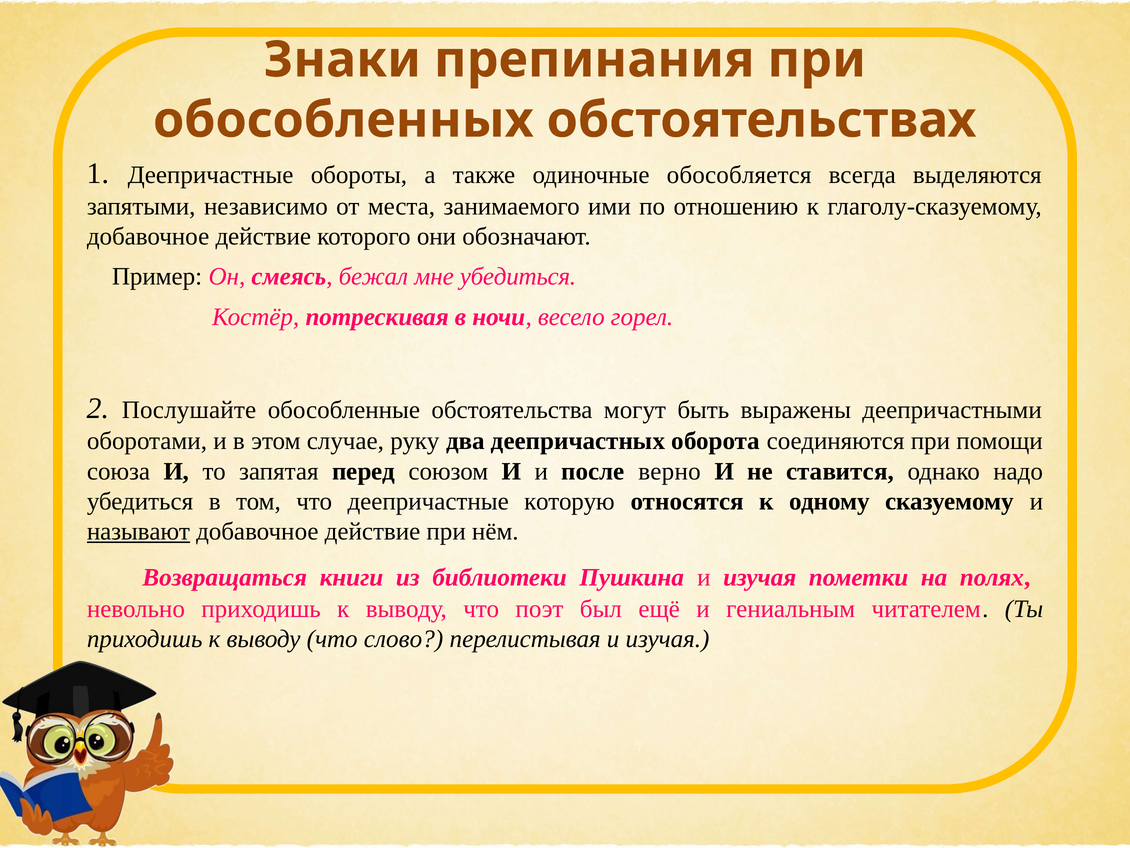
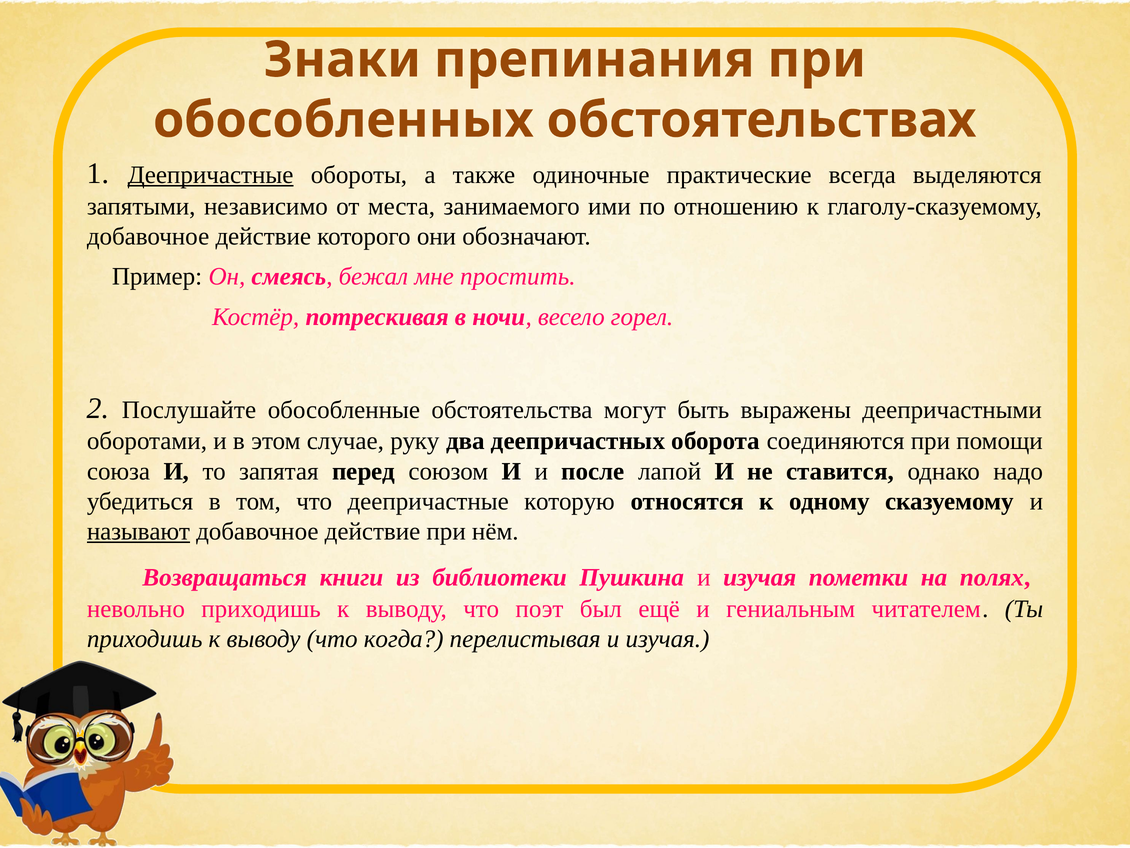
Деепричастные underline: none -> present (211, 175)
обособляется: обособляется -> практические (739, 175)
мне убедиться: убедиться -> простить (518, 276)
верно: верно -> лапой (670, 471)
слово: слово -> когда (404, 638)
